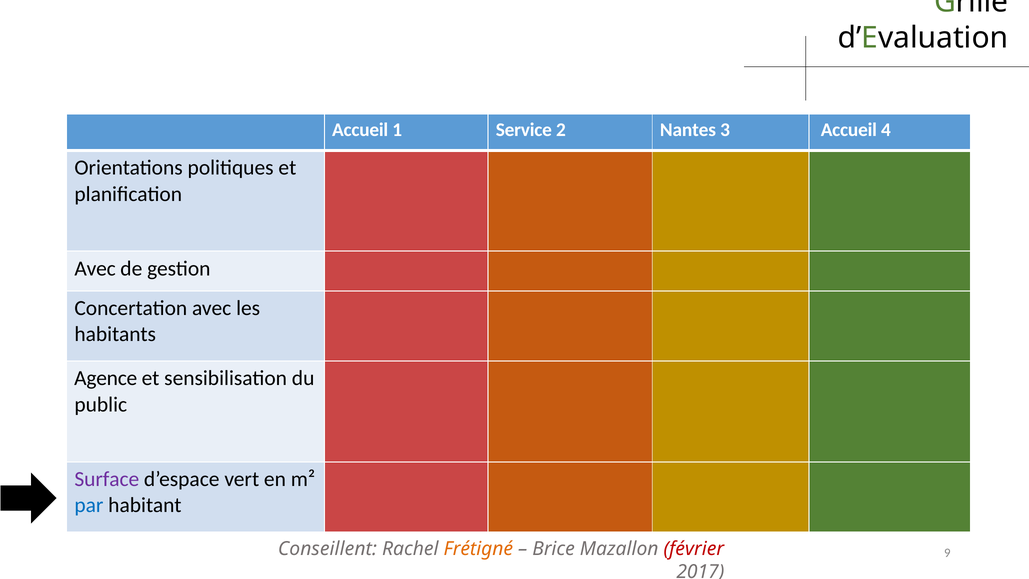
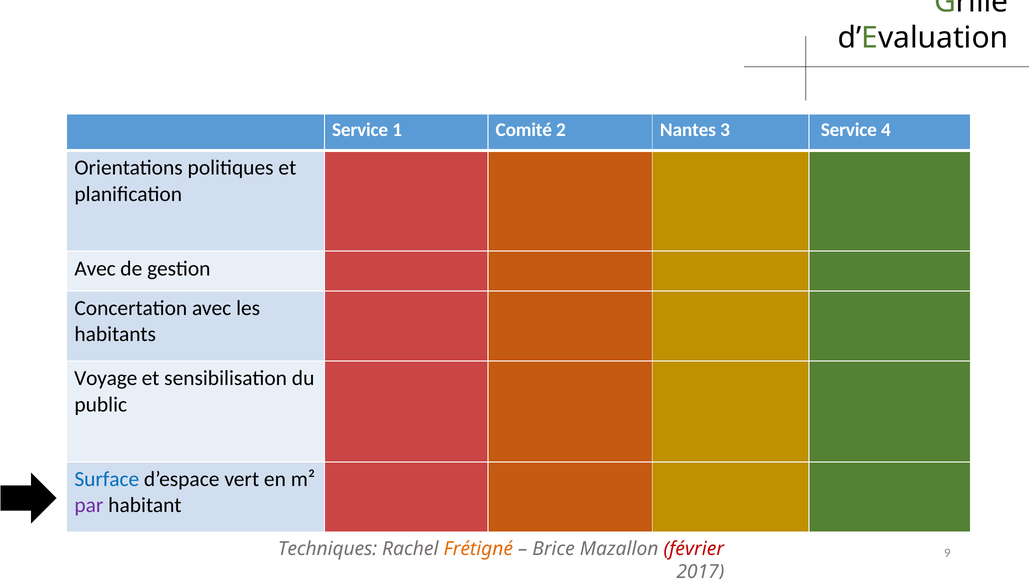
Accueil: Accueil -> Service (360, 130)
Service: Service -> Comité (524, 130)
3 Accueil: Accueil -> Service (849, 130)
Agence: Agence -> Voyage (106, 378)
Surface colour: purple -> blue (107, 479)
par colour: blue -> purple (89, 505)
Conseillent: Conseillent -> Techniques (328, 549)
